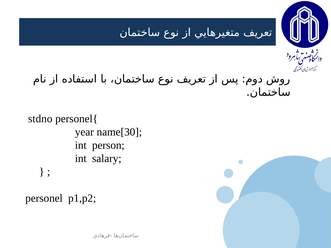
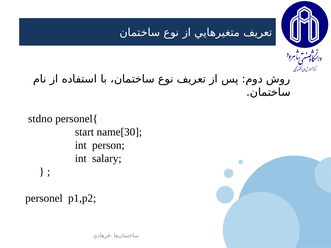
year: year -> start (84, 132)
